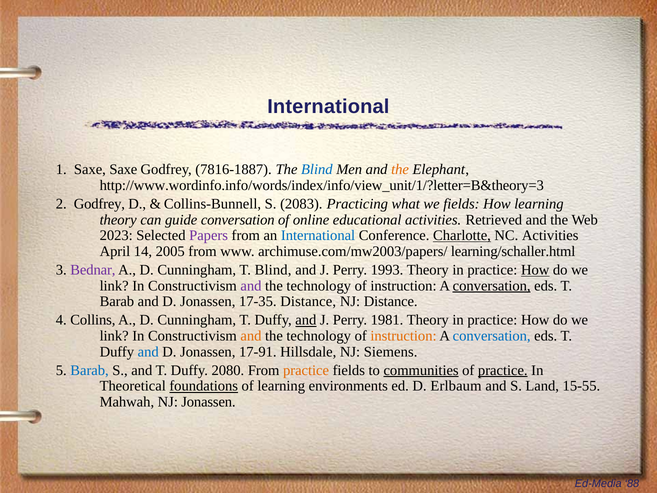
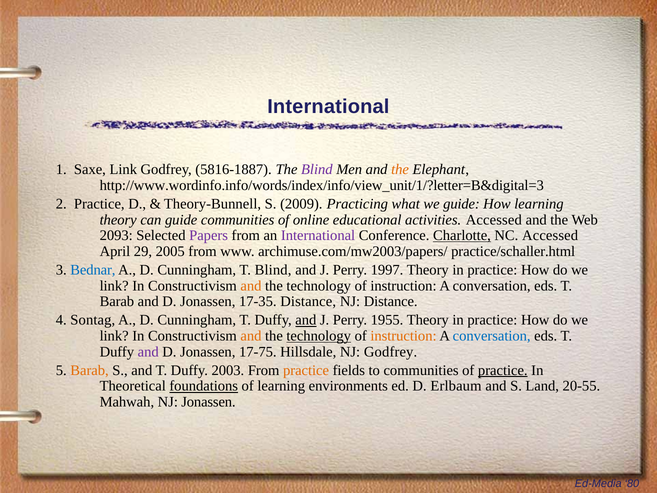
Saxe Saxe: Saxe -> Link (123, 169)
7816-1887: 7816-1887 -> 5816-1887 (234, 169)
Blind colour: blue -> purple (317, 169)
http://www.wordinfo.info/words/index/info/view_unit/1/?letter=B&theory=3: http://www.wordinfo.info/words/index/info/view_unit/1/?letter=B&theory=3 -> http://www.wordinfo.info/words/index/info/view_unit/1/?letter=B&digital=3 (322, 185)
2 Godfrey: Godfrey -> Practice (99, 204)
Collins-Bunnell: Collins-Bunnell -> Theory-Bunnell (213, 204)
2083: 2083 -> 2009 (301, 204)
we fields: fields -> guide (461, 204)
guide conversation: conversation -> communities (238, 220)
activities Retrieved: Retrieved -> Accessed (494, 220)
2023: 2023 -> 2093 (116, 235)
International colour: blue -> purple (318, 235)
NC Activities: Activities -> Accessed (550, 235)
14: 14 -> 29 (143, 251)
learning/schaller.html: learning/schaller.html -> practice/schaller.html (513, 251)
Bednar colour: purple -> blue (93, 270)
1993: 1993 -> 1997 (387, 270)
How underline: present -> none (535, 270)
and colour: purple -> orange (251, 286)
conversation underline: present -> none (492, 286)
Collins: Collins -> Sontag (93, 320)
1981: 1981 -> 1955 (387, 320)
technology underline: none -> present (319, 336)
and colour: blue -> purple (148, 352)
17-91: 17-91 -> 17-75 (258, 352)
NJ Siemens: Siemens -> Godfrey (391, 352)
Barab colour: blue -> orange (90, 370)
2080: 2080 -> 2003 (228, 370)
communities underline: present -> none (421, 370)
15-55: 15-55 -> 20-55 (581, 386)
88: 88 -> 80 (632, 484)
